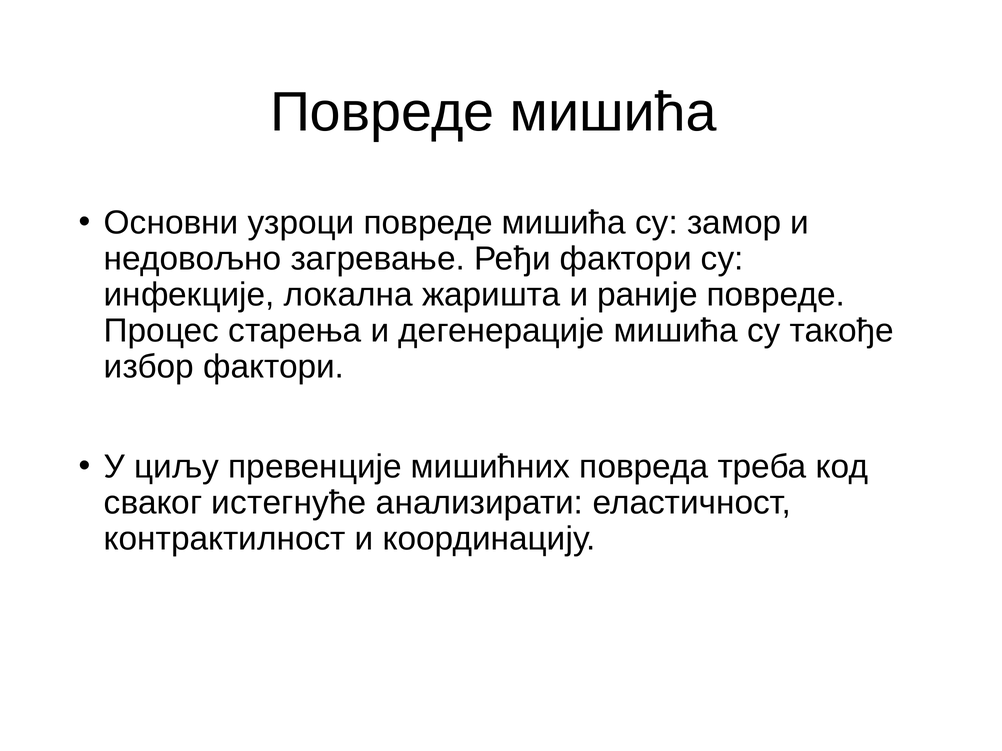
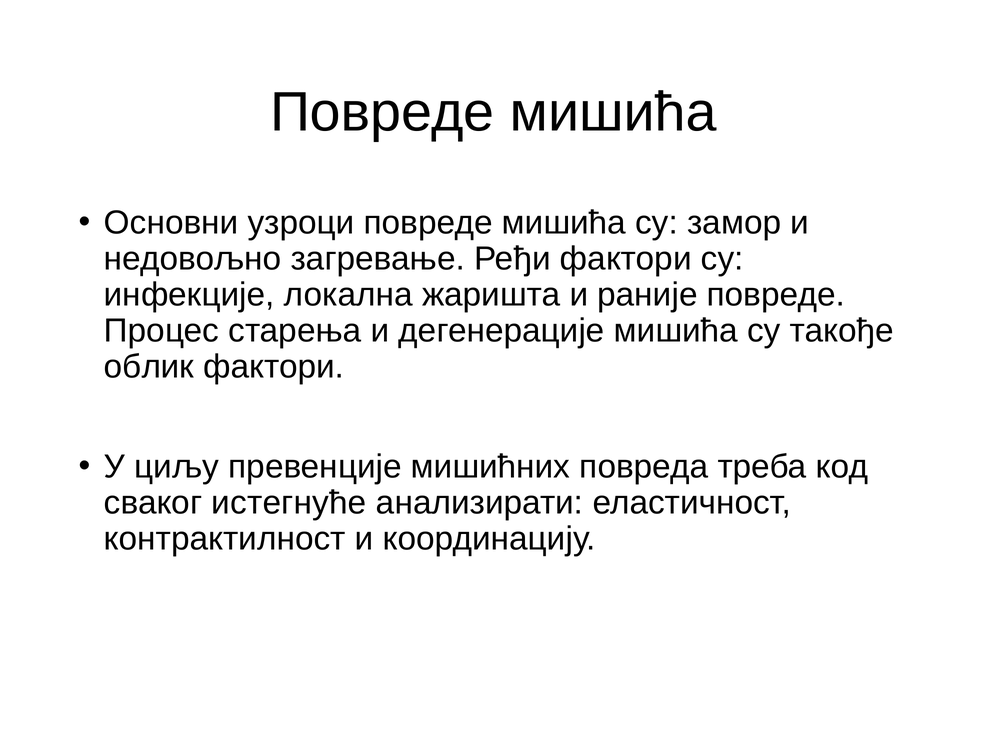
избор: избор -> облик (149, 367)
